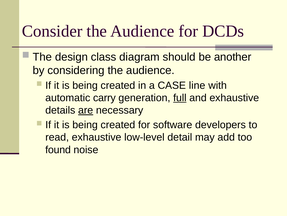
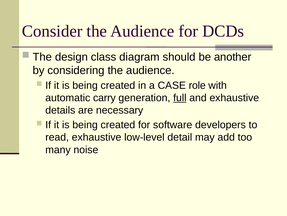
line: line -> role (197, 85)
are underline: present -> none (86, 110)
found: found -> many (58, 149)
